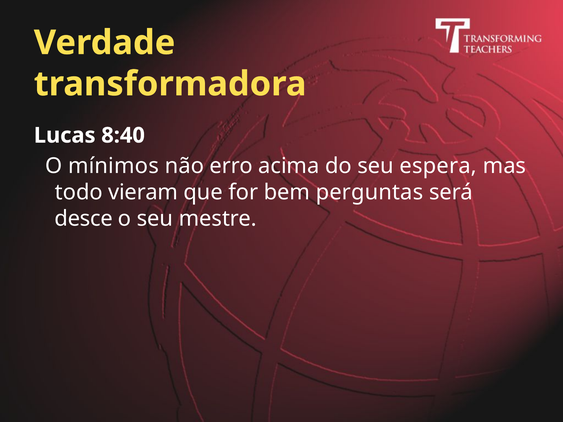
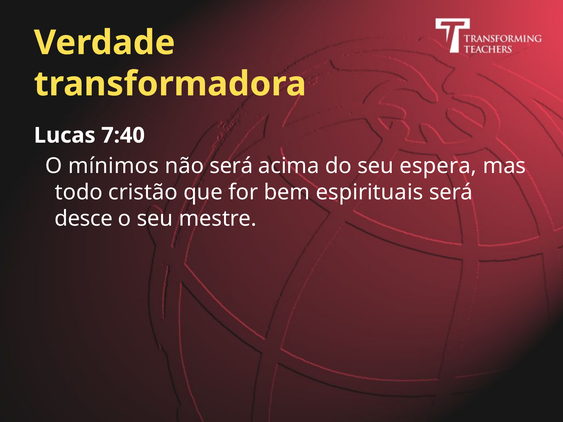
8:40: 8:40 -> 7:40 (123, 135)
não erro: erro -> será (231, 166)
vieram: vieram -> cristão (143, 192)
perguntas: perguntas -> espirituais (369, 192)
